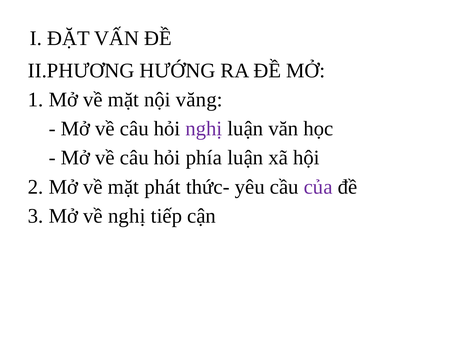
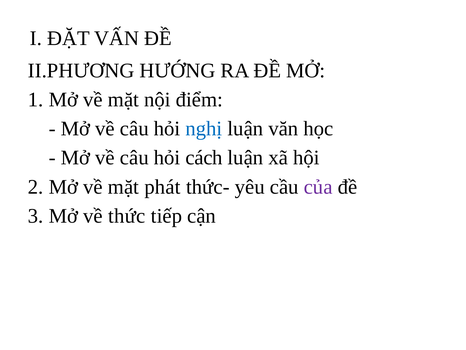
văng: văng -> điểm (199, 100)
nghị colour: purple -> blue (204, 129)
phía: phía -> cách (204, 158)
về nghị: nghị -> thức (127, 216)
